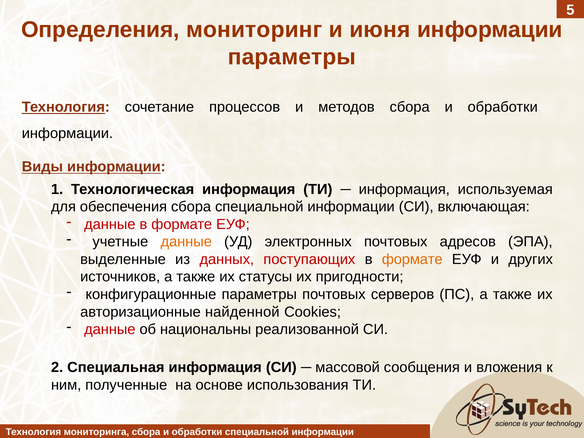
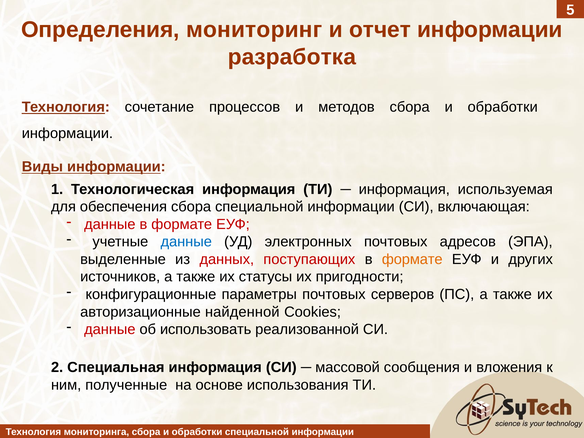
июня: июня -> отчет (380, 30)
параметры: параметры -> разработка (292, 57)
данные colour: orange -> blue (186, 242)
национальны: национальны -> использовать (206, 329)
